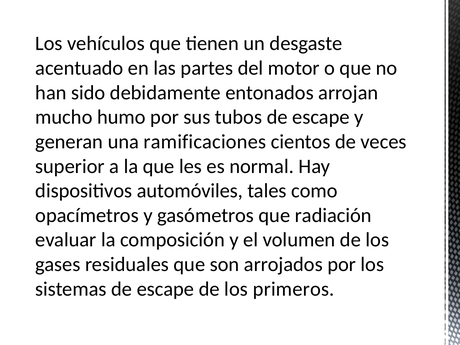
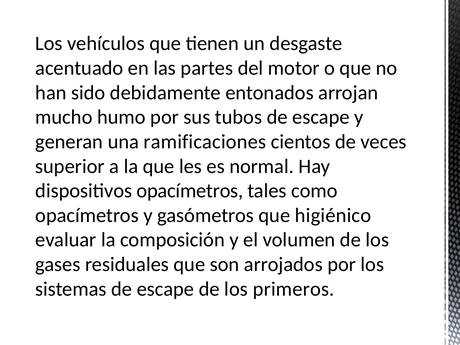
dispositivos automóviles: automóviles -> opacímetros (190, 191)
radiación: radiación -> higiénico (333, 215)
